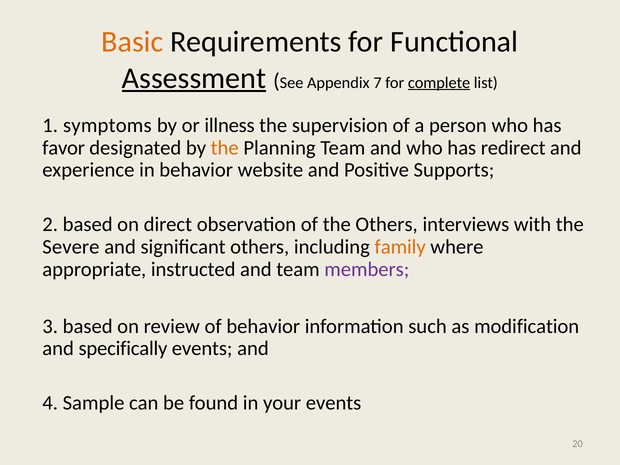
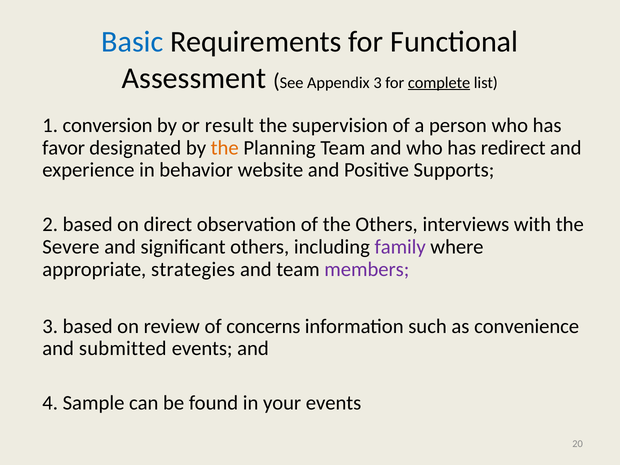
Basic colour: orange -> blue (132, 42)
Assessment underline: present -> none (194, 78)
Appendix 7: 7 -> 3 (378, 83)
symptoms: symptoms -> conversion (108, 125)
illness: illness -> result (229, 125)
family colour: orange -> purple (400, 247)
instructed: instructed -> strategies (193, 269)
of behavior: behavior -> concerns (263, 326)
modification: modification -> convenience (527, 326)
specifically: specifically -> submitted (123, 349)
